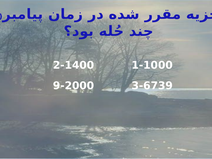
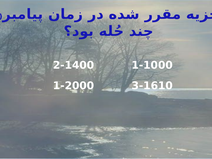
9-2000: 9-2000 -> 1-2000 (74, 86)
3-6739: 3-6739 -> 3-1610 (152, 86)
